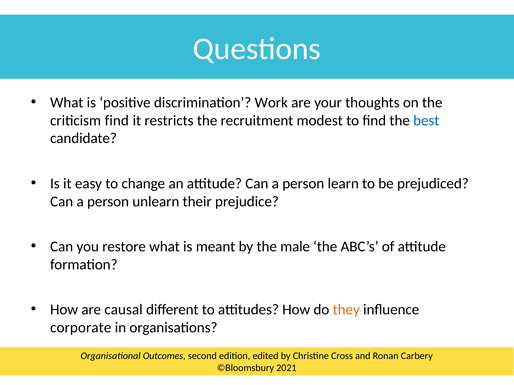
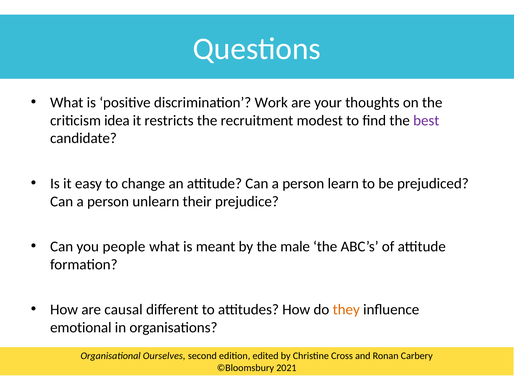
criticism find: find -> idea (117, 121)
best colour: blue -> purple (426, 121)
restore: restore -> people (124, 247)
corporate: corporate -> emotional (81, 328)
Outcomes: Outcomes -> Ourselves (164, 356)
